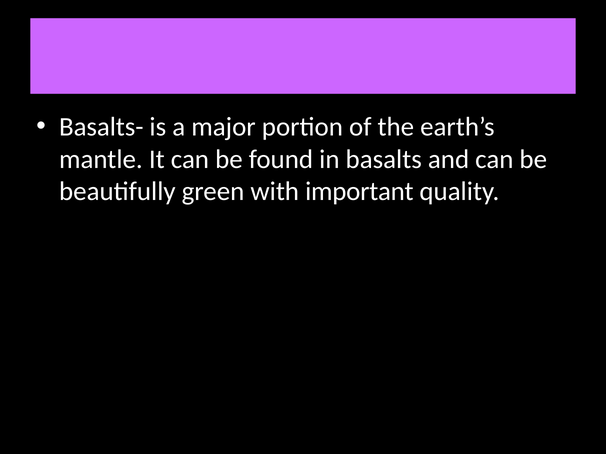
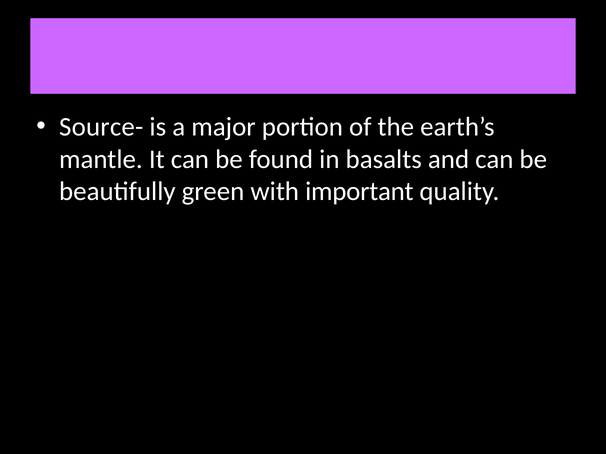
Basalts-: Basalts- -> Source- (101, 127)
